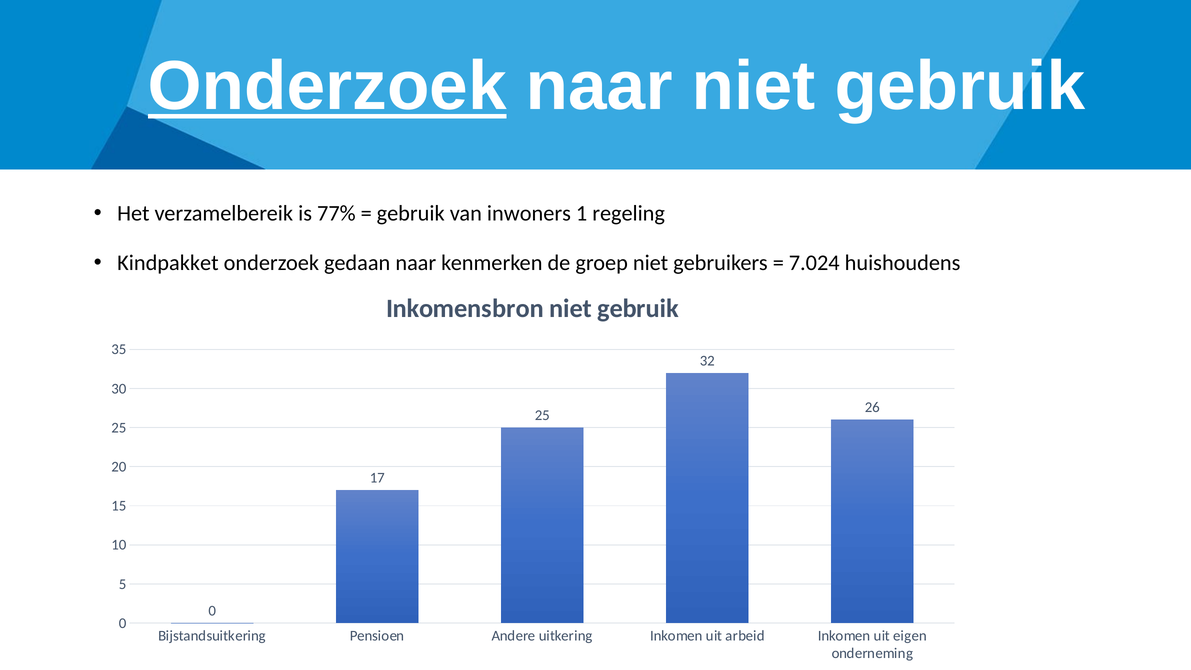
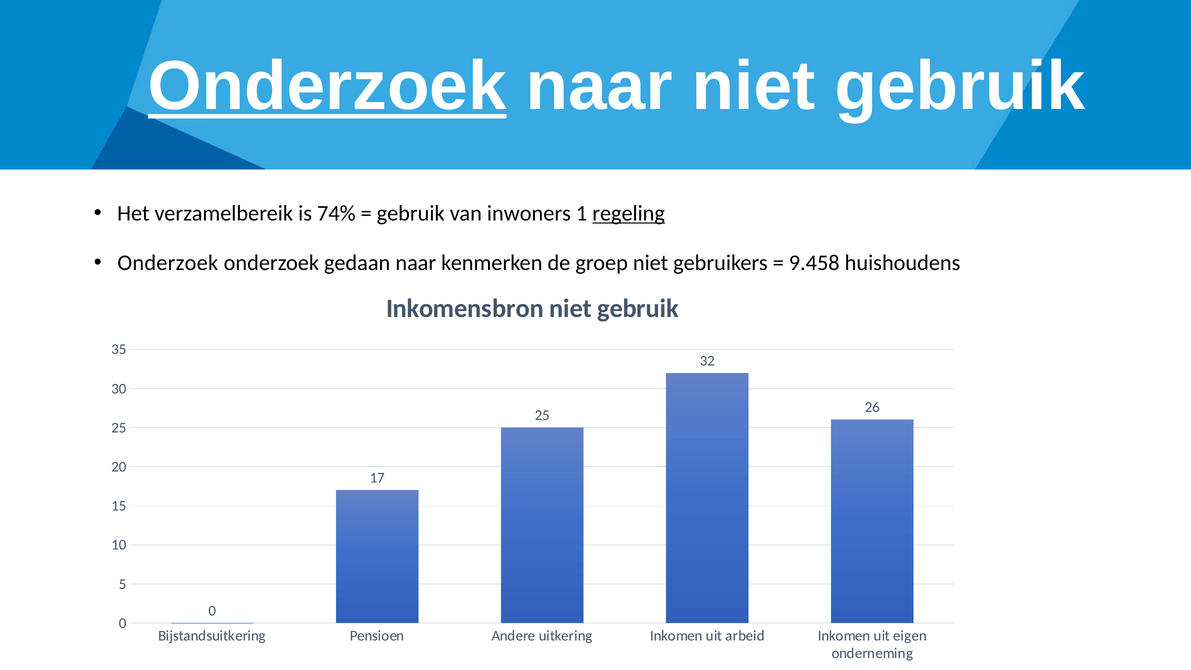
77%: 77% -> 74% (336, 213)
regeling underline: none -> present (629, 213)
Kindpakket: Kindpakket -> Onderzoek (168, 263)
7.024: 7.024 -> 9.458 (814, 263)
